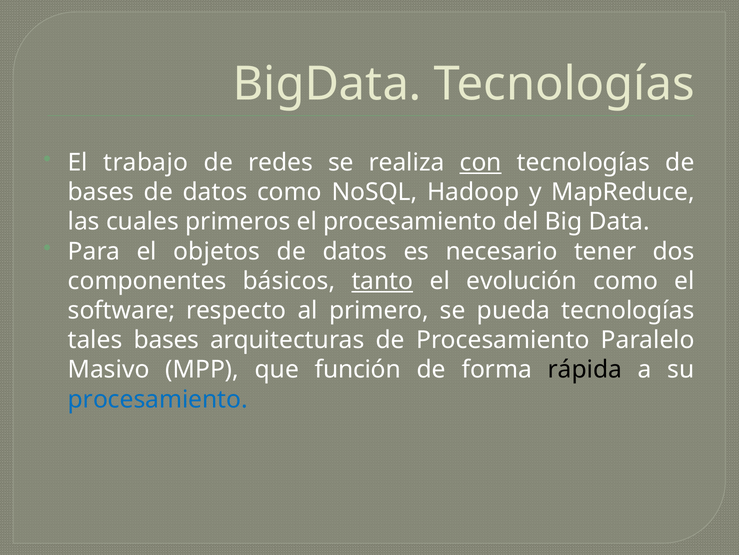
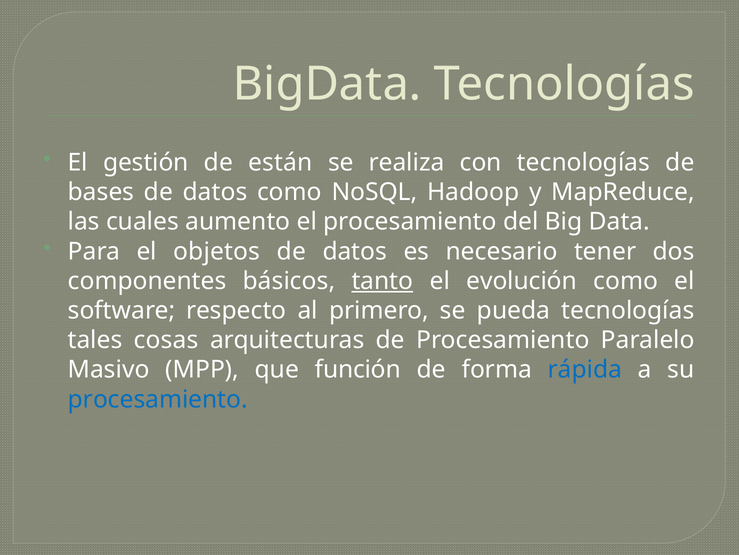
trabajo: trabajo -> gestión (146, 162)
redes: redes -> están (280, 162)
con underline: present -> none (481, 162)
primeros: primeros -> aumento (238, 222)
tales bases: bases -> cosas (166, 340)
rápida colour: black -> blue (585, 369)
